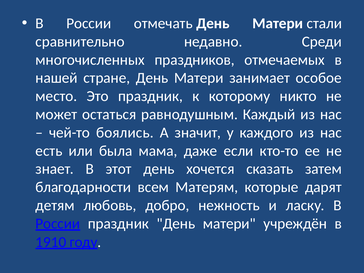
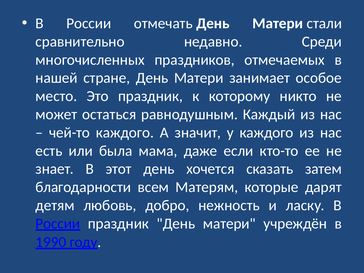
чей-то боялись: боялись -> каждого (125, 133)
1910: 1910 -> 1990 (51, 242)
